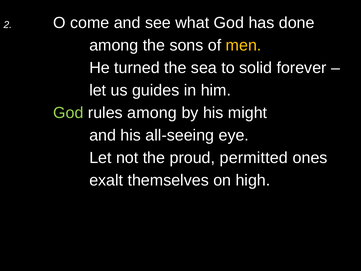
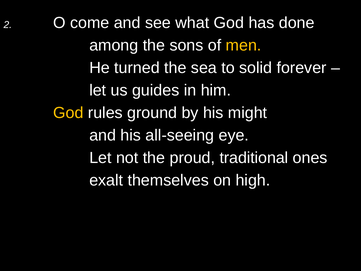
God colour: light green -> yellow (68, 113)
rules among: among -> ground (152, 113)
permitted: permitted -> traditional (254, 158)
